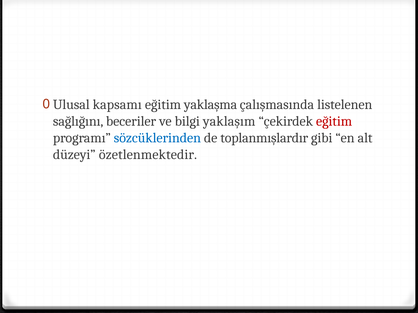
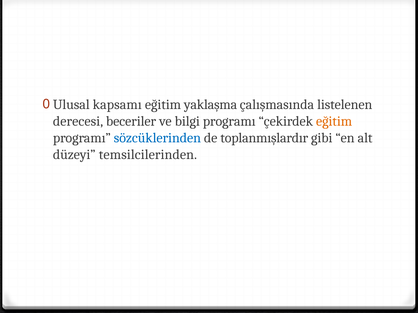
sağlığını: sağlığını -> derecesi (78, 121)
bilgi yaklaşım: yaklaşım -> programı (229, 121)
eğitim colour: red -> orange (334, 121)
özetlenmektedir: özetlenmektedir -> temsilcilerinden (148, 155)
